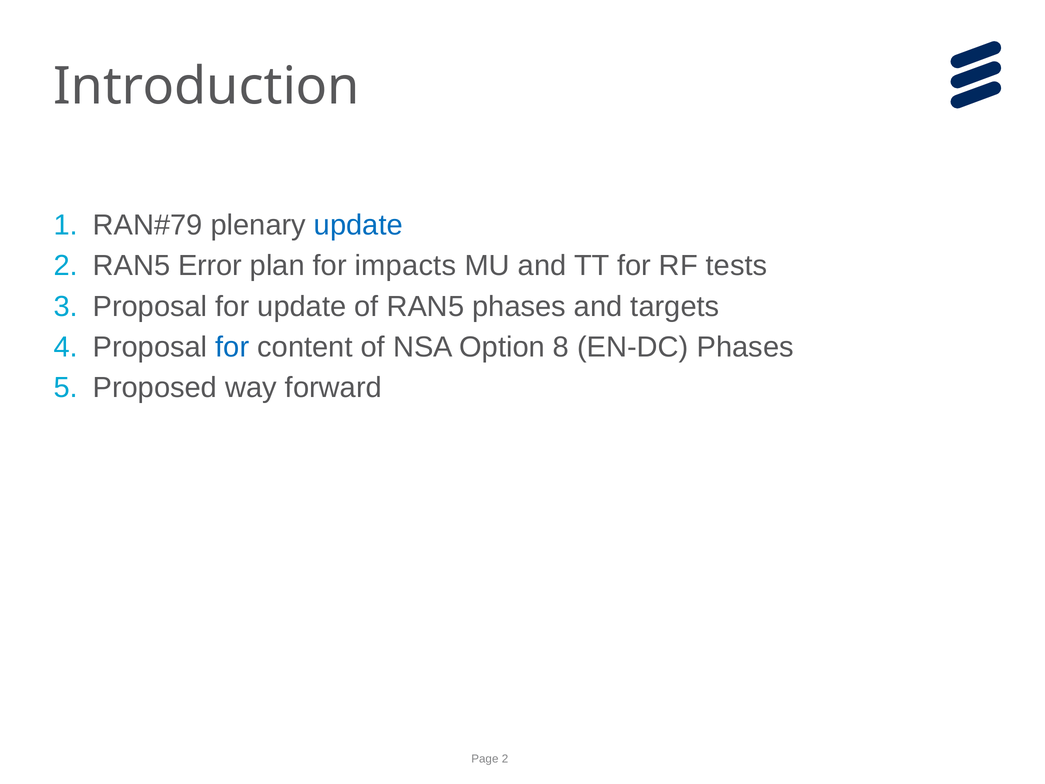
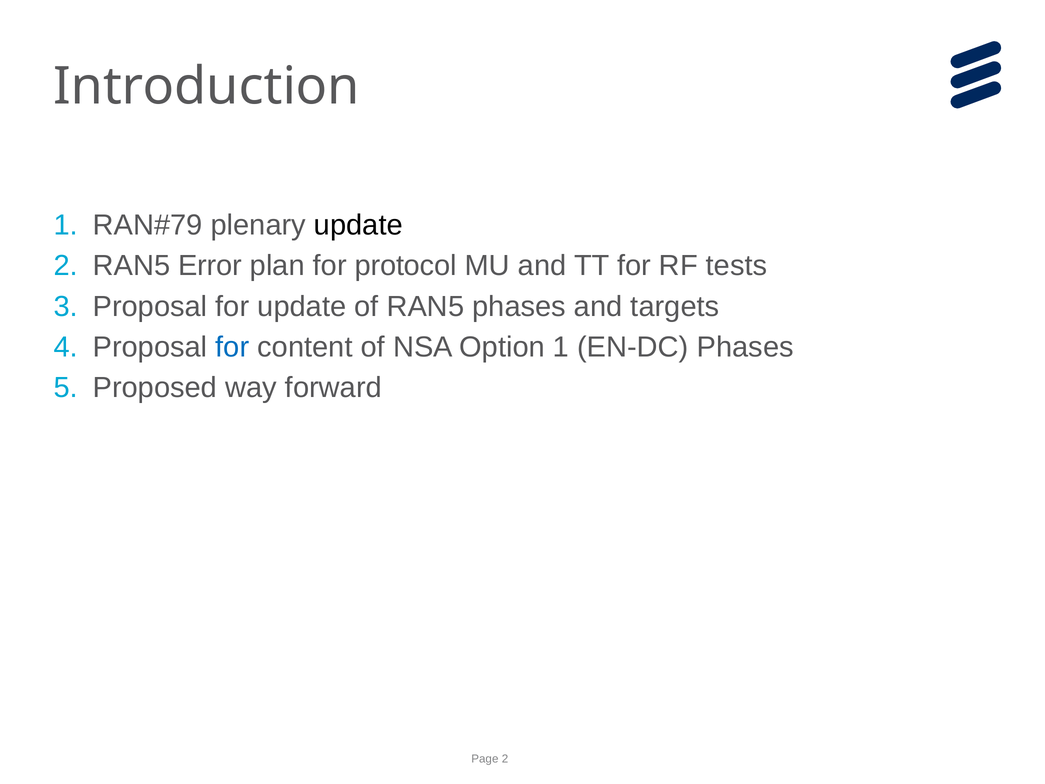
update colour: blue -> black (358, 225)
impacts: impacts -> protocol (406, 266)
Option 8: 8 -> 1 (561, 347)
